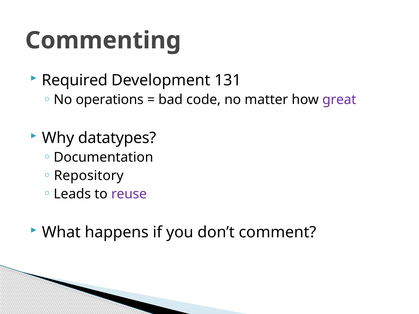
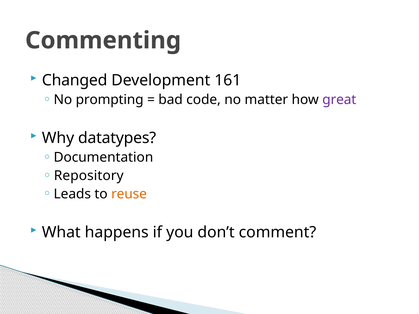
Required: Required -> Changed (75, 80)
131: 131 -> 161 (228, 80)
operations: operations -> prompting (110, 100)
reuse colour: purple -> orange (129, 194)
